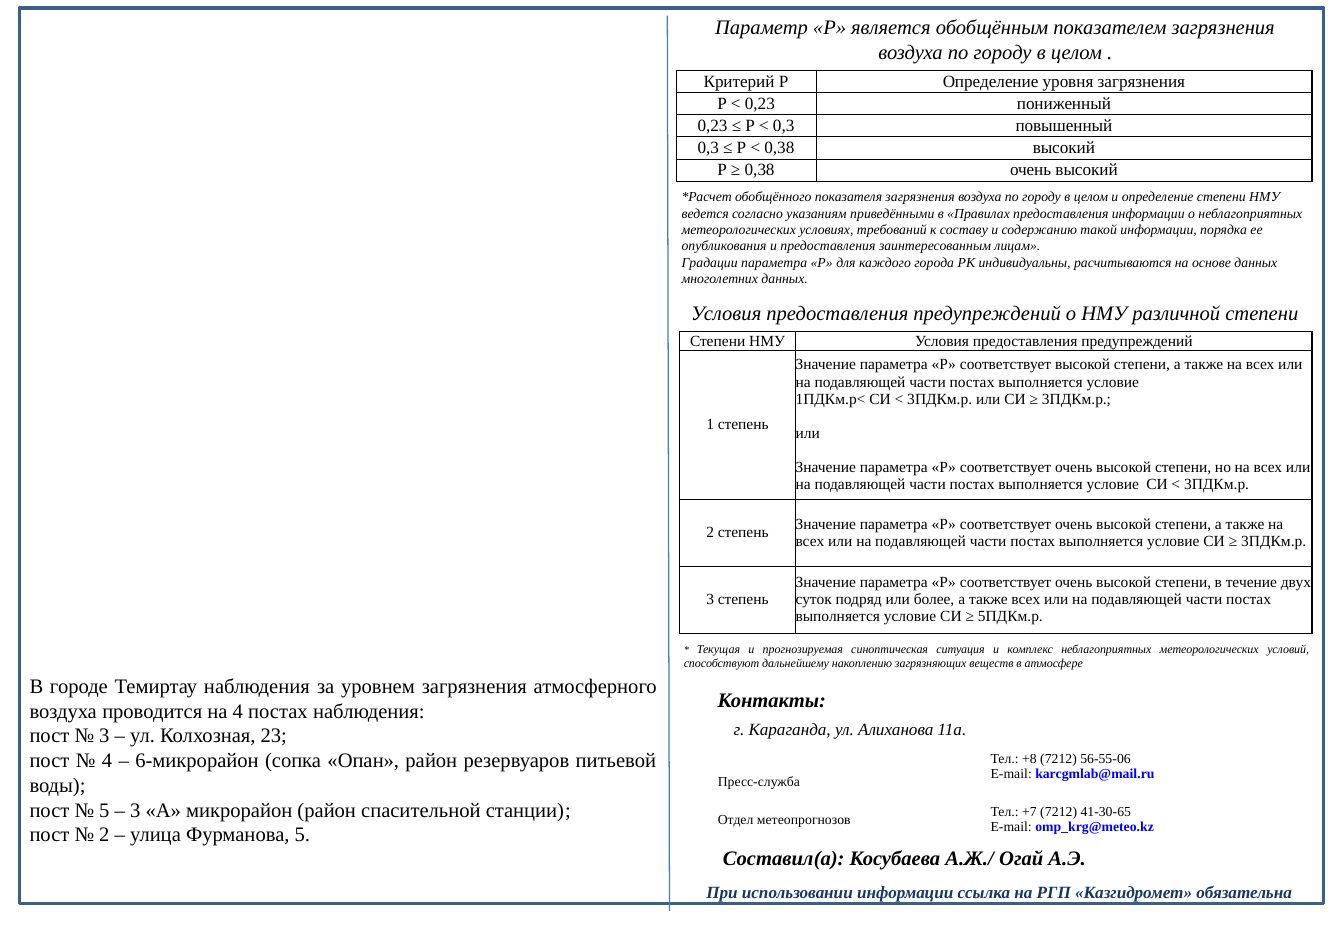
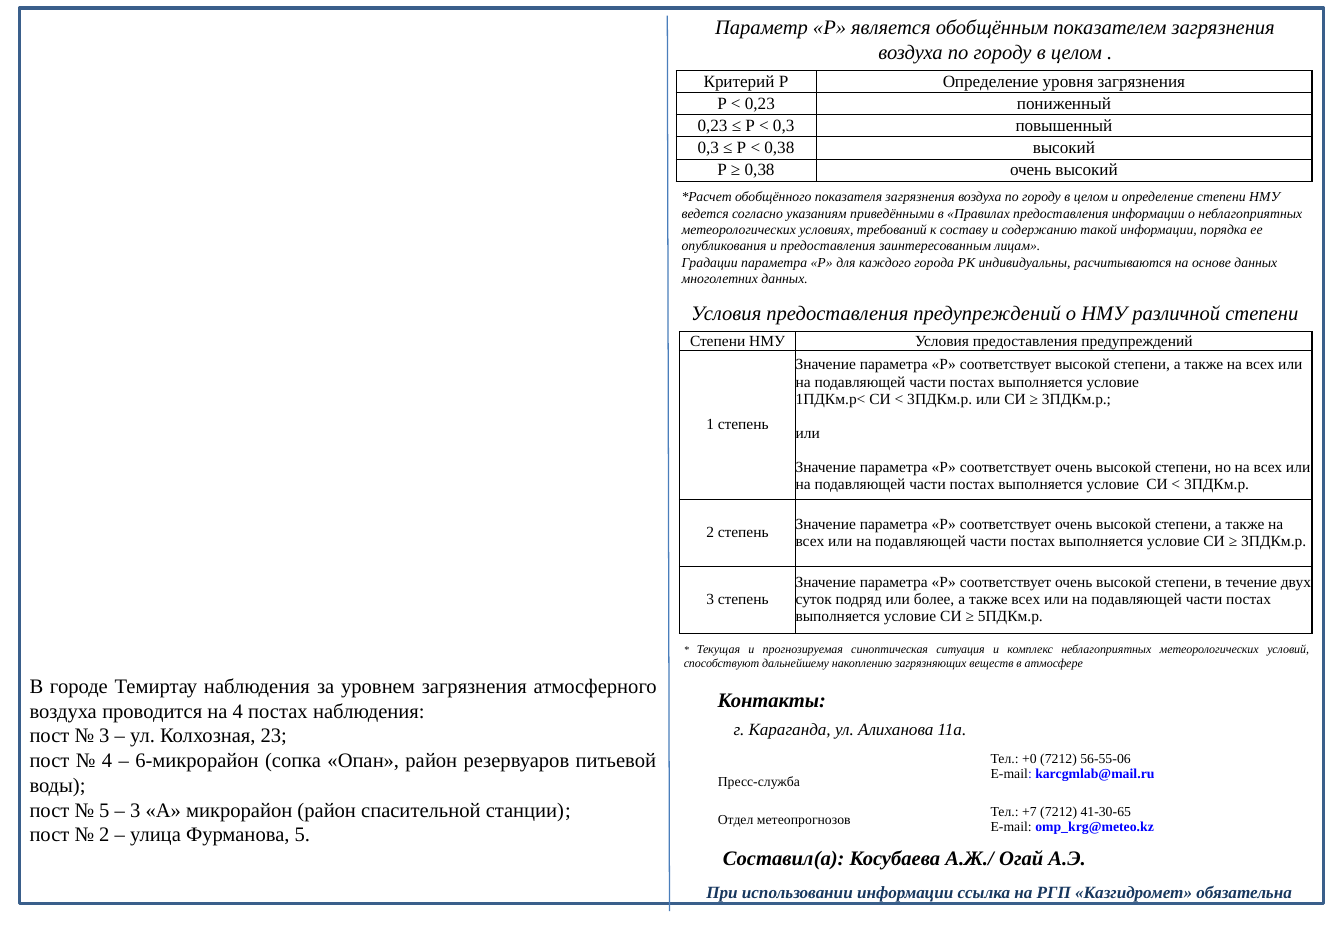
+8: +8 -> +0 (1029, 759)
